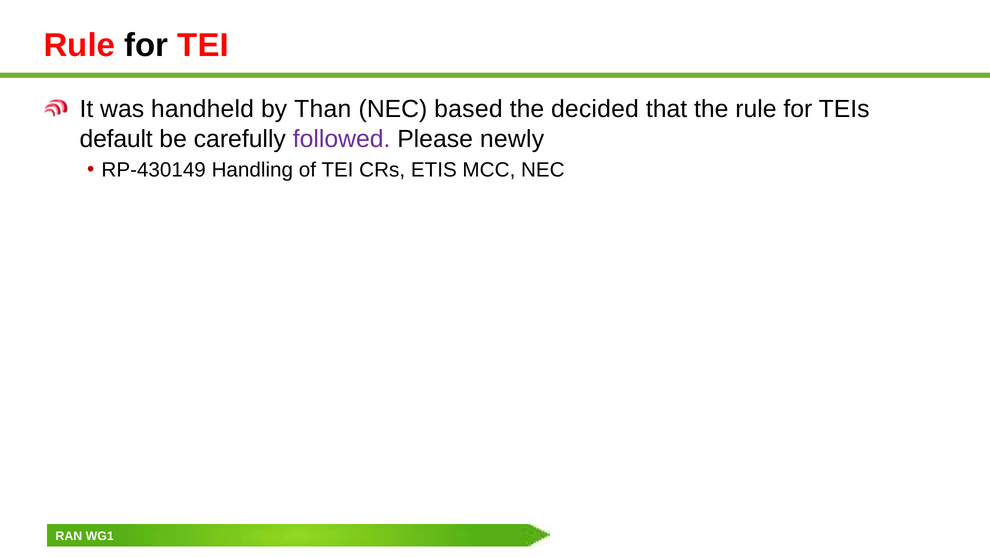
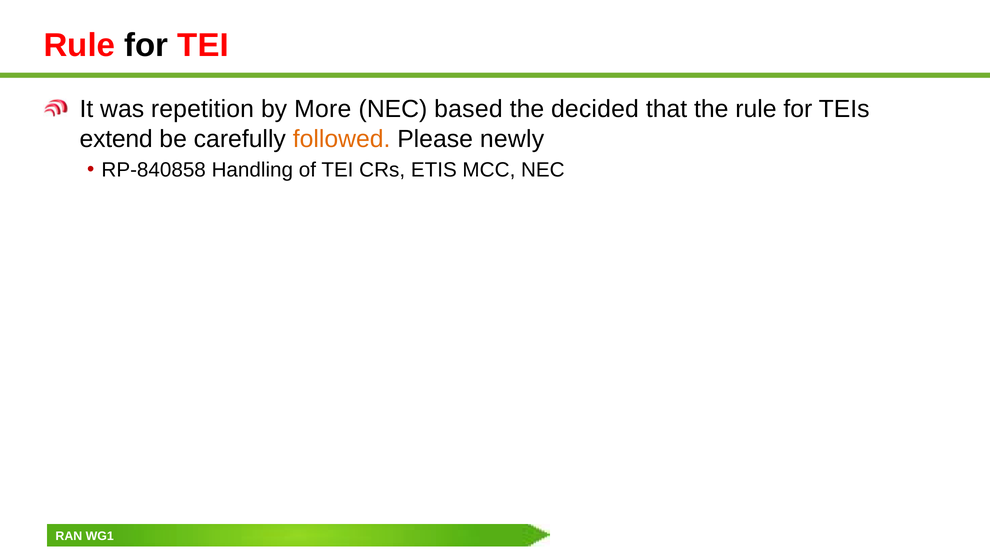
handheld: handheld -> repetition (202, 109)
Than: Than -> More (323, 109)
default: default -> extend (116, 139)
followed colour: purple -> orange (342, 139)
RP-430149: RP-430149 -> RP-840858 (154, 170)
